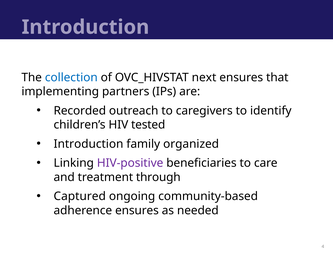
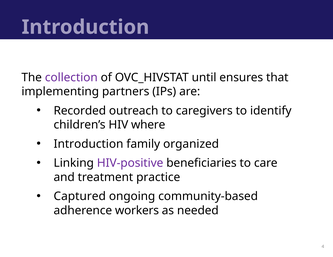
collection colour: blue -> purple (71, 77)
next: next -> until (204, 77)
tested: tested -> where (148, 125)
through: through -> practice (158, 177)
adherence ensures: ensures -> workers (137, 211)
